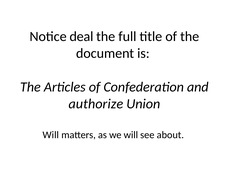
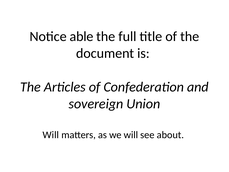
deal: deal -> able (82, 36)
authorize: authorize -> sovereign (96, 104)
